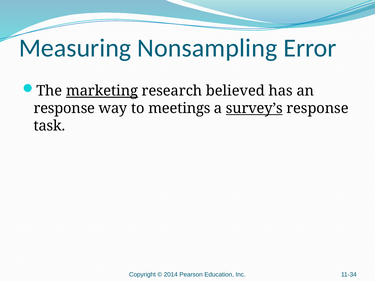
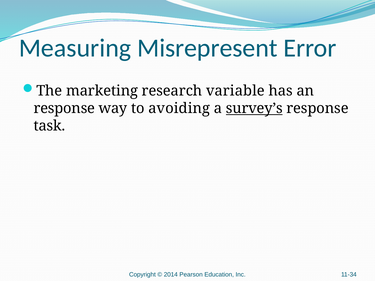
Nonsampling: Nonsampling -> Misrepresent (207, 48)
marketing underline: present -> none (102, 91)
believed: believed -> variable (235, 91)
meetings: meetings -> avoiding (179, 109)
